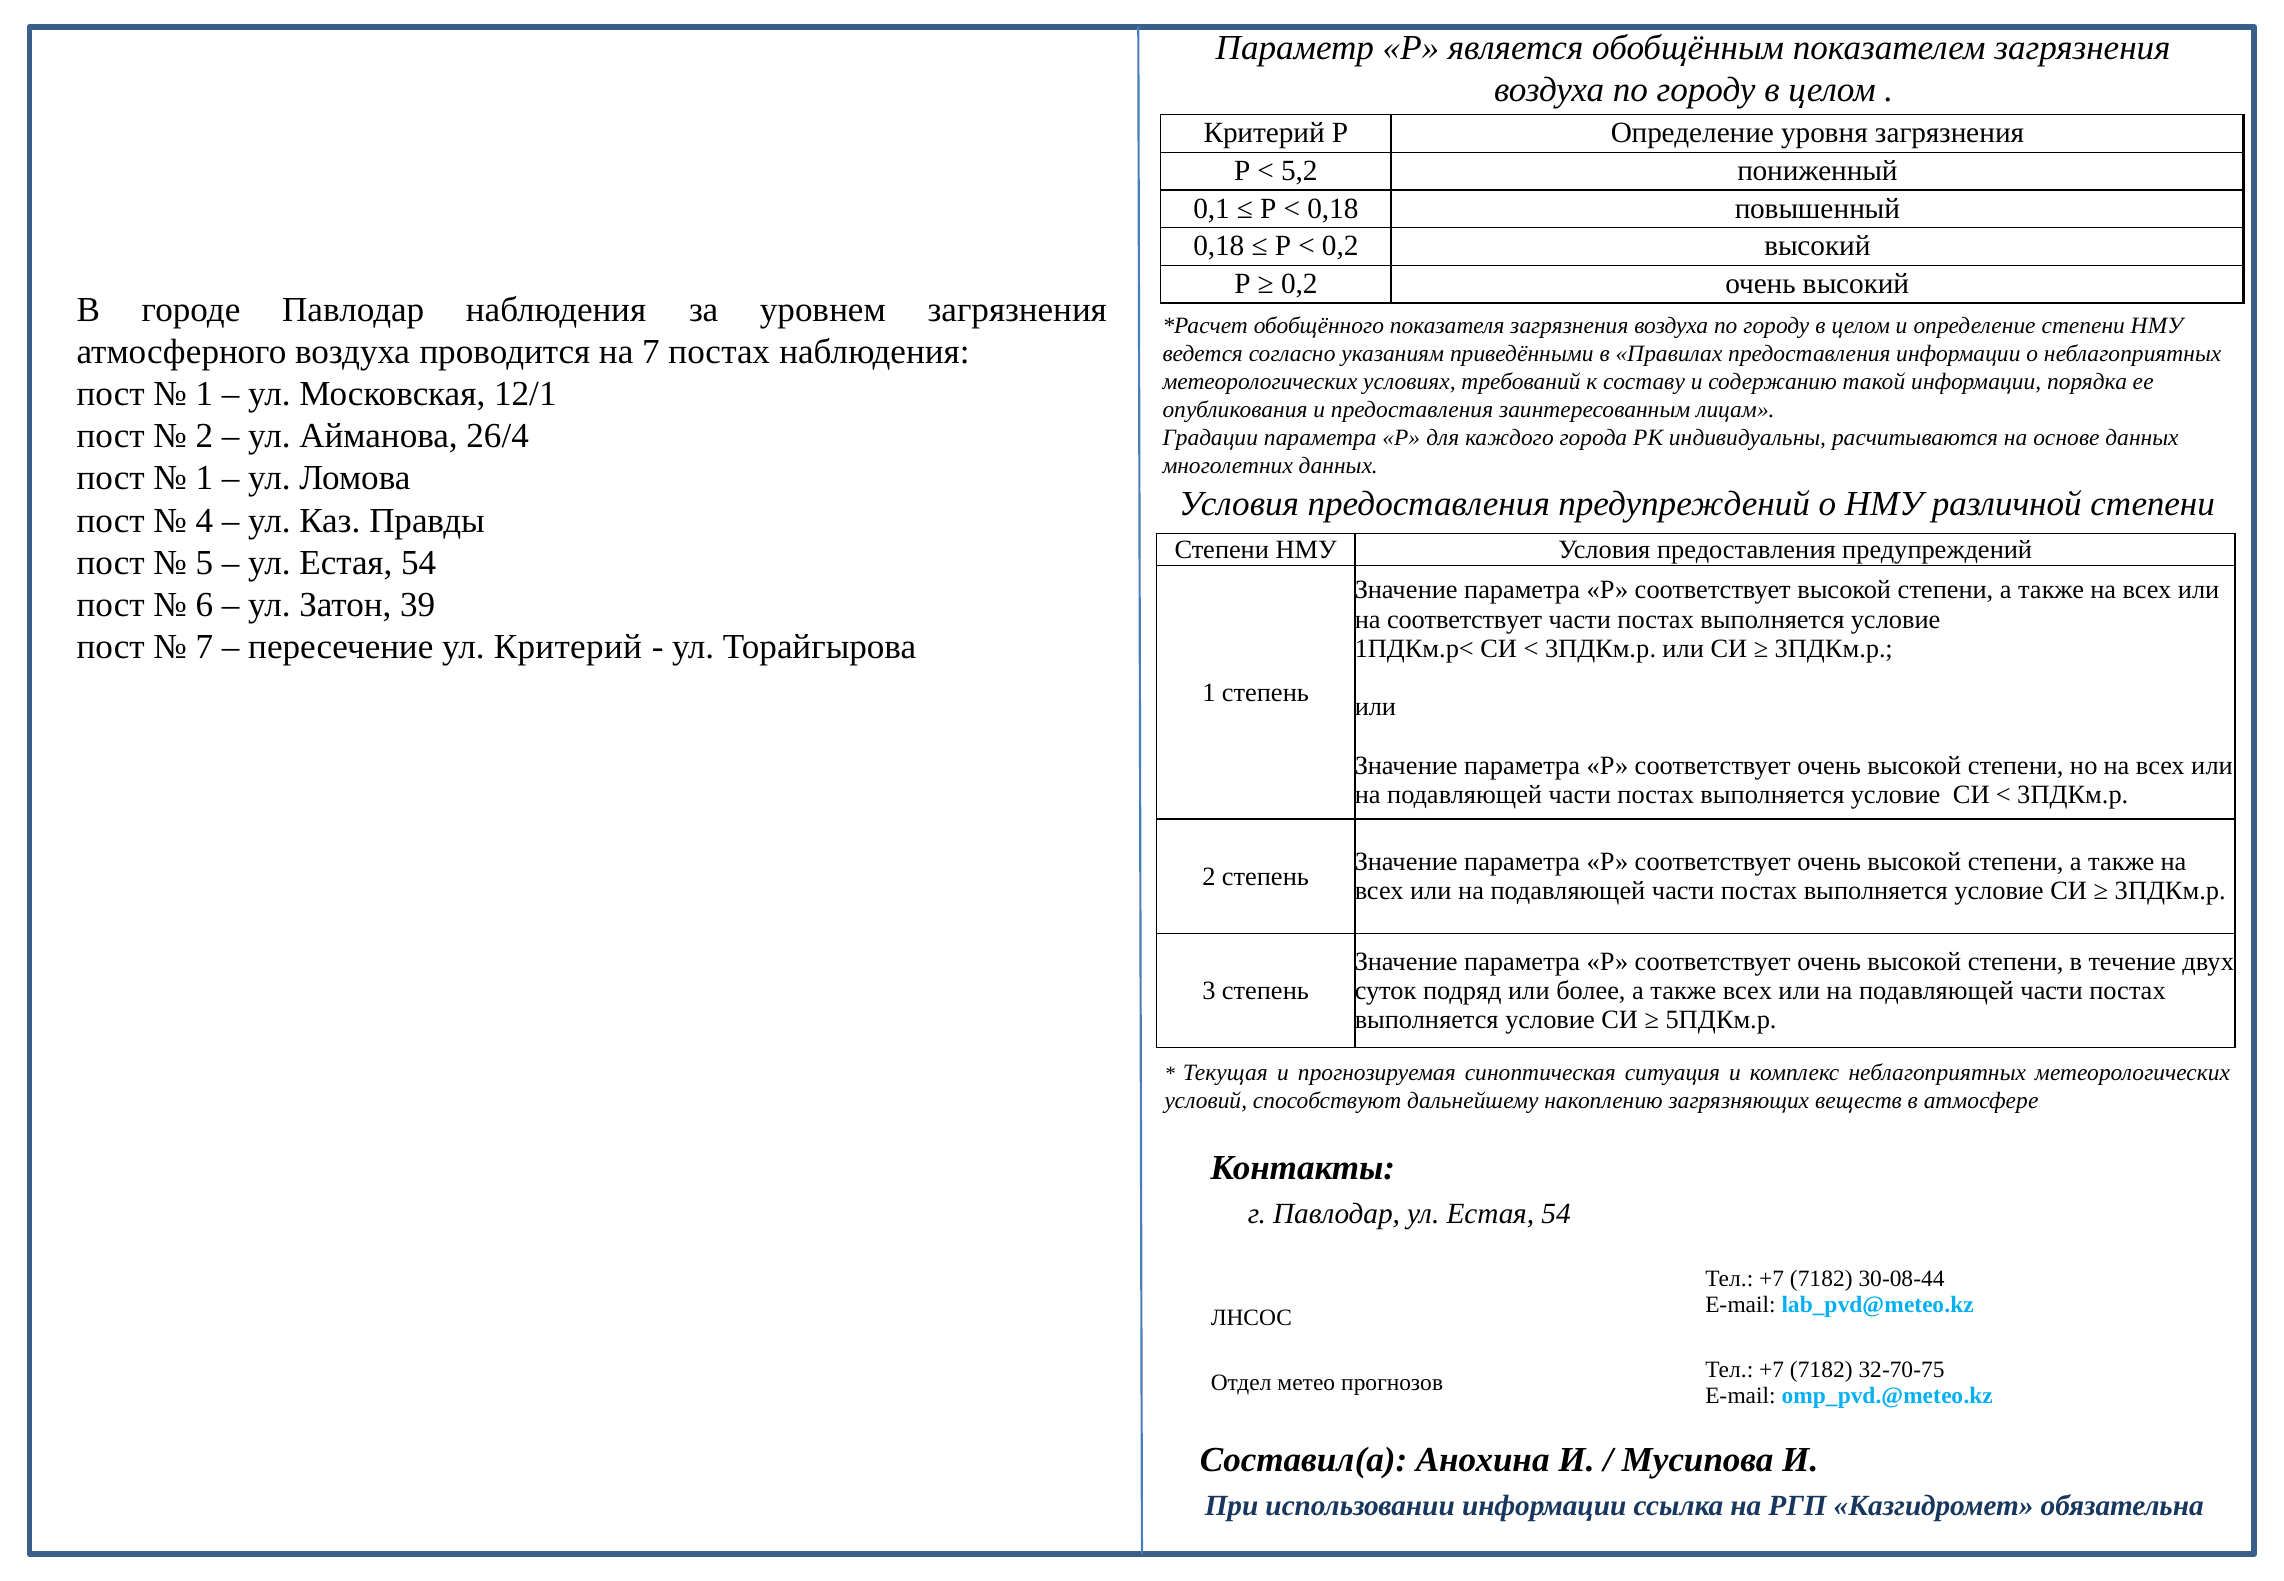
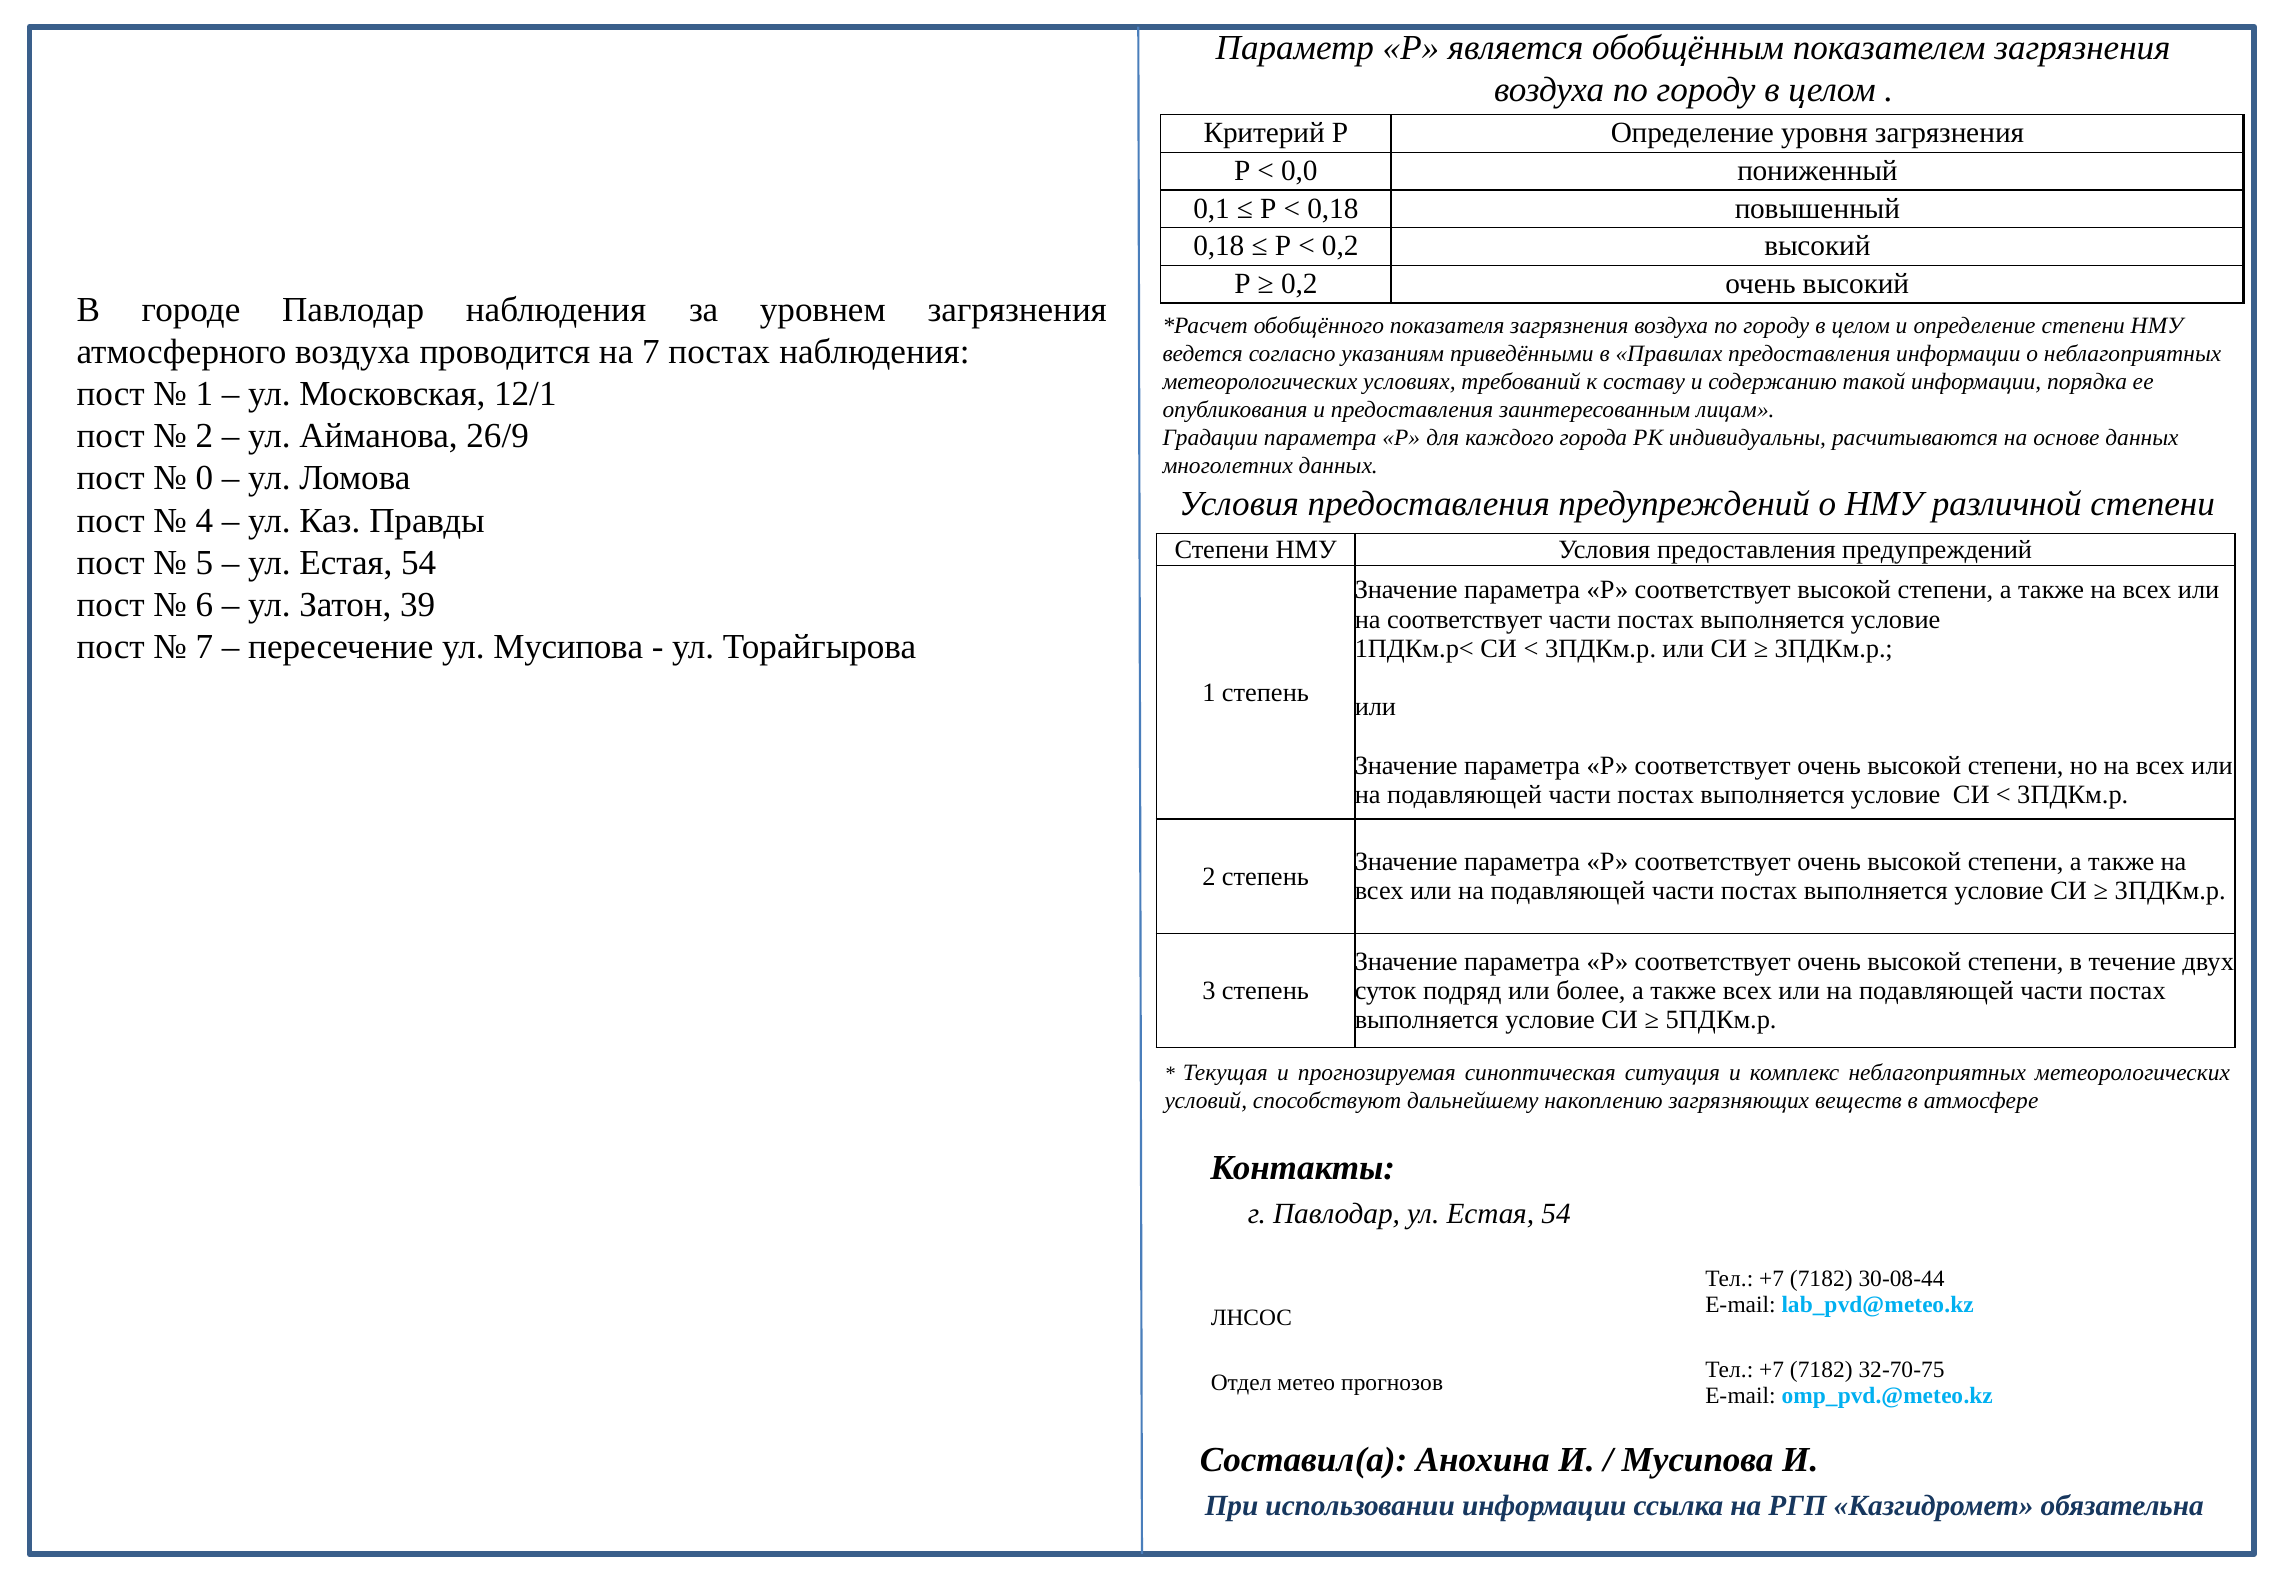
5,2: 5,2 -> 0,0 (1299, 171)
26/4: 26/4 -> 26/9 (498, 436)
1: 1 -> 0 (204, 478)
ул Критерий: Критерий -> Мусипова (568, 647)
